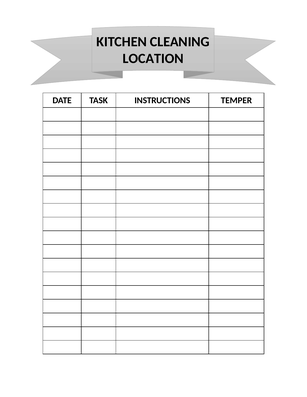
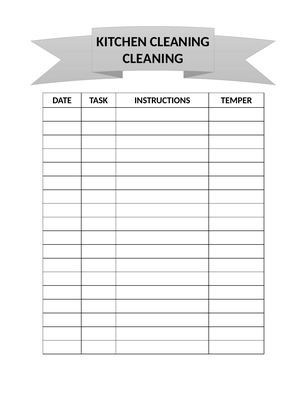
LOCATION: LOCATION -> CLEANING (153, 59)
